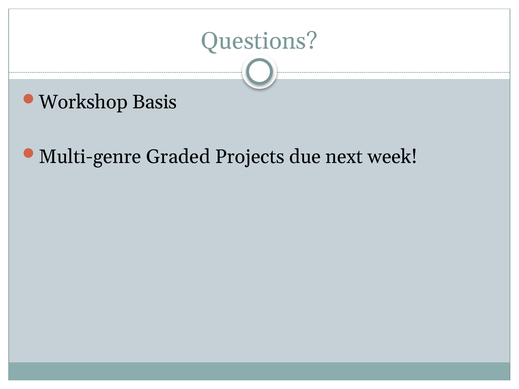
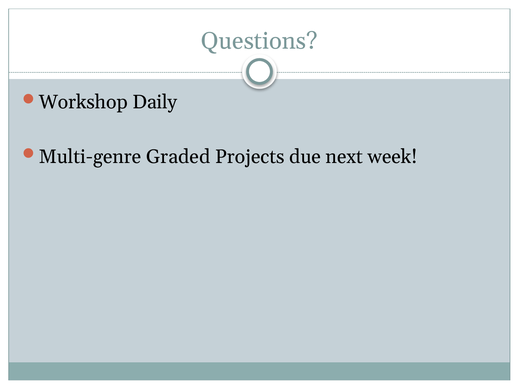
Basis: Basis -> Daily (155, 102)
